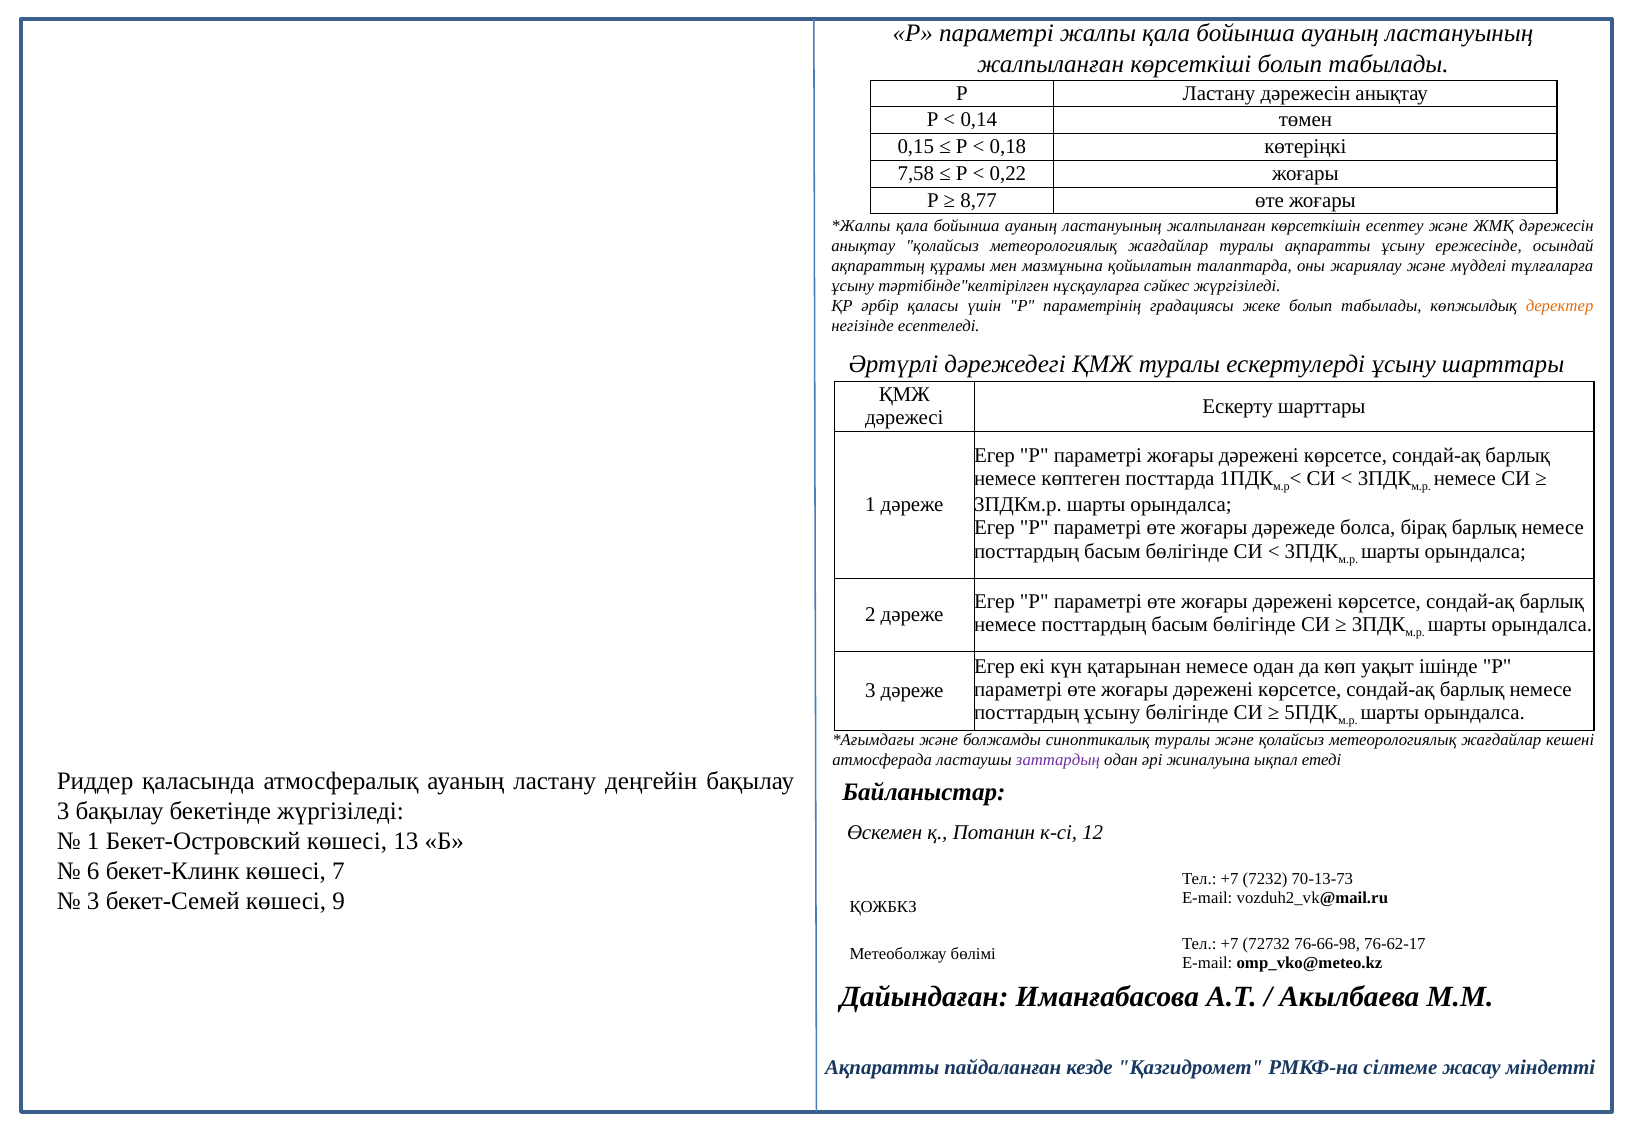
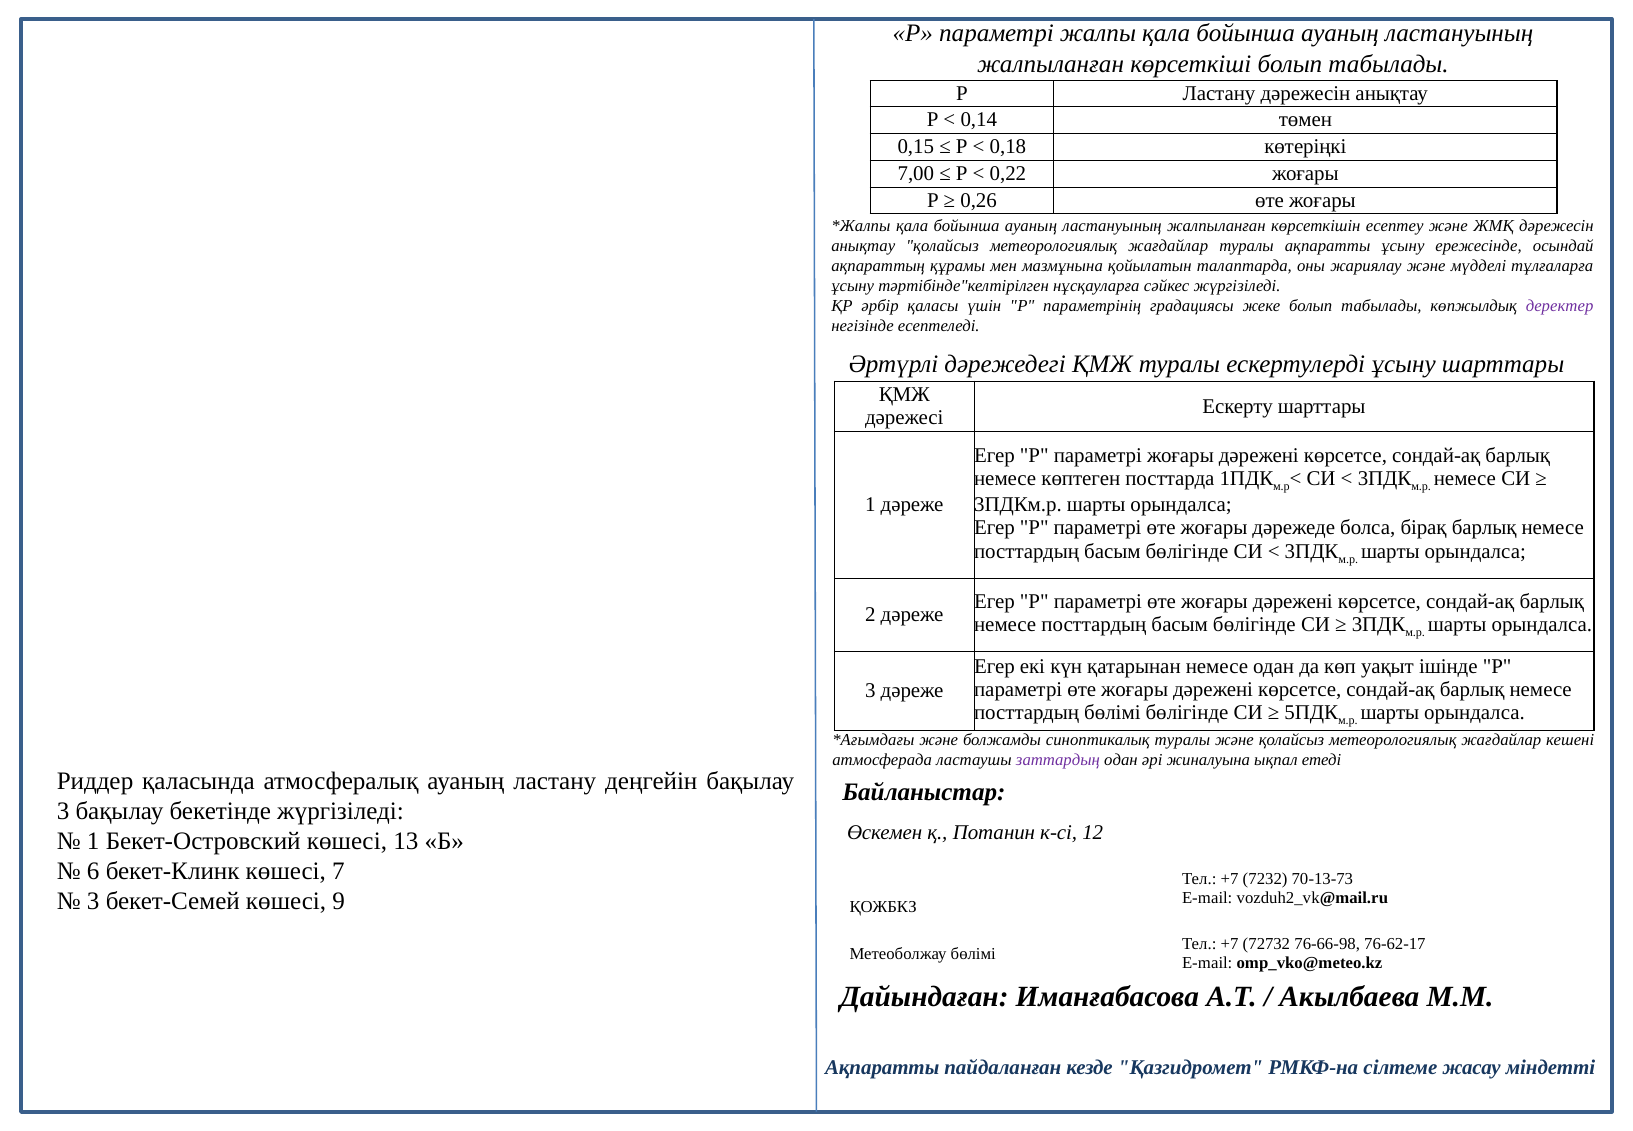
7,58: 7,58 -> 7,00 (916, 173)
8,77: 8,77 -> 0,26 (979, 200)
деректер colour: orange -> purple (1560, 306)
посттардың ұсыну: ұсыну -> бөлімі (1112, 712)
